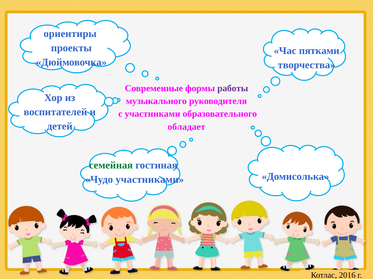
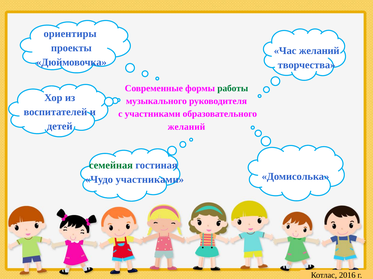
Час пятками: пятками -> желаний (319, 51)
работы colour: purple -> green (233, 88)
обладает: обладает -> желаний (186, 127)
